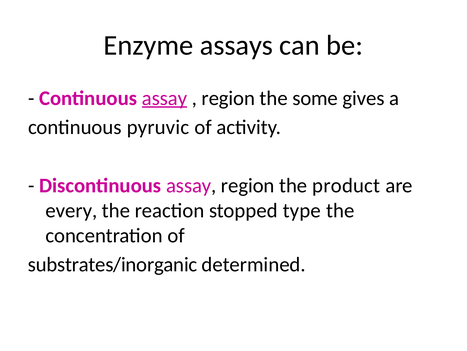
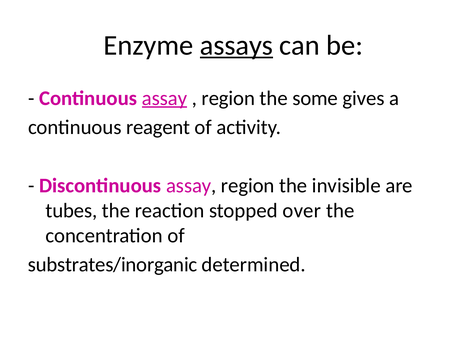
assays underline: none -> present (236, 45)
pyruvic: pyruvic -> reagent (158, 127)
product: product -> invisible (346, 185)
every: every -> tubes (71, 210)
type: type -> over (302, 210)
